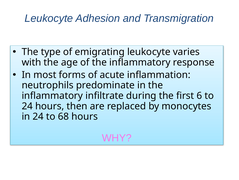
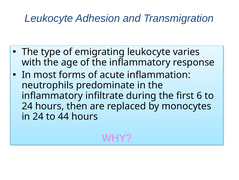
68: 68 -> 44 (63, 116)
